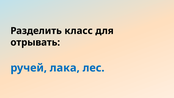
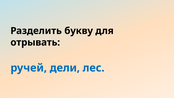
класс: класс -> букву (79, 31)
лака: лака -> дели (65, 68)
